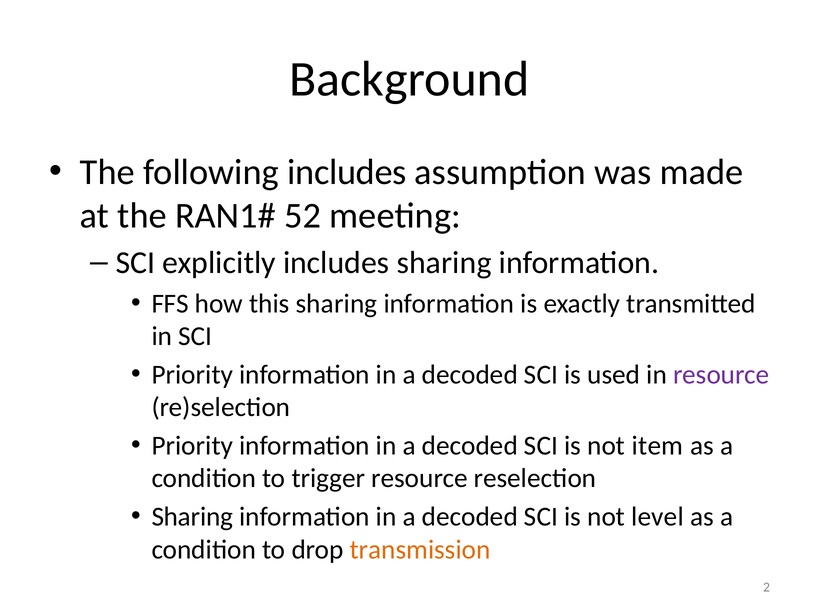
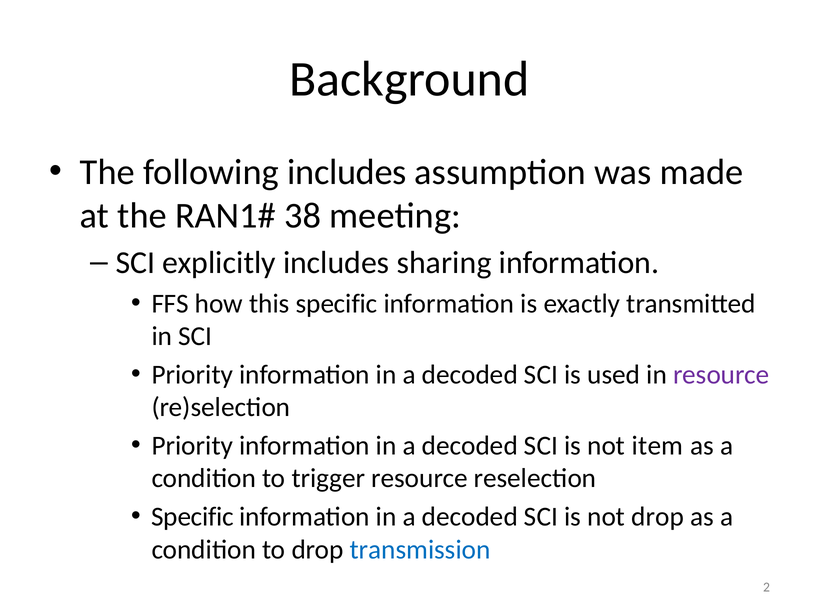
52: 52 -> 38 (303, 216)
this sharing: sharing -> specific (337, 303)
Sharing: Sharing -> Specific (192, 516)
not level: level -> drop (658, 516)
transmission colour: orange -> blue (420, 549)
